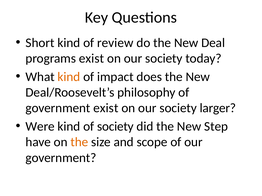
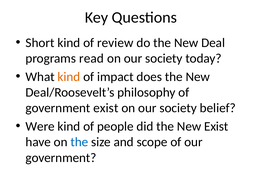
programs exist: exist -> read (91, 59)
larger: larger -> belief (218, 108)
of society: society -> people (115, 127)
New Step: Step -> Exist (216, 127)
the colour: orange -> blue (79, 142)
